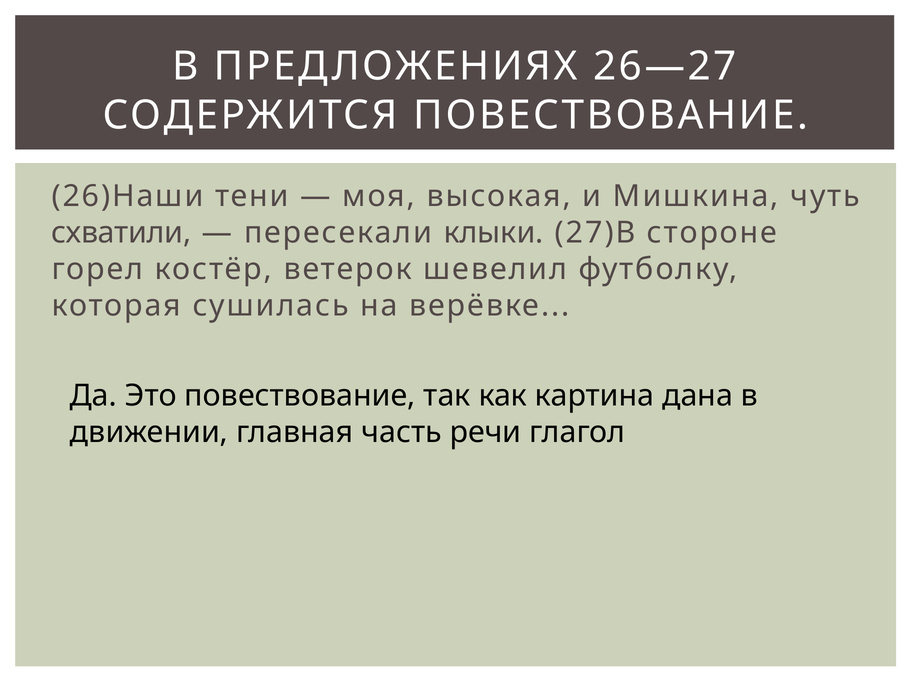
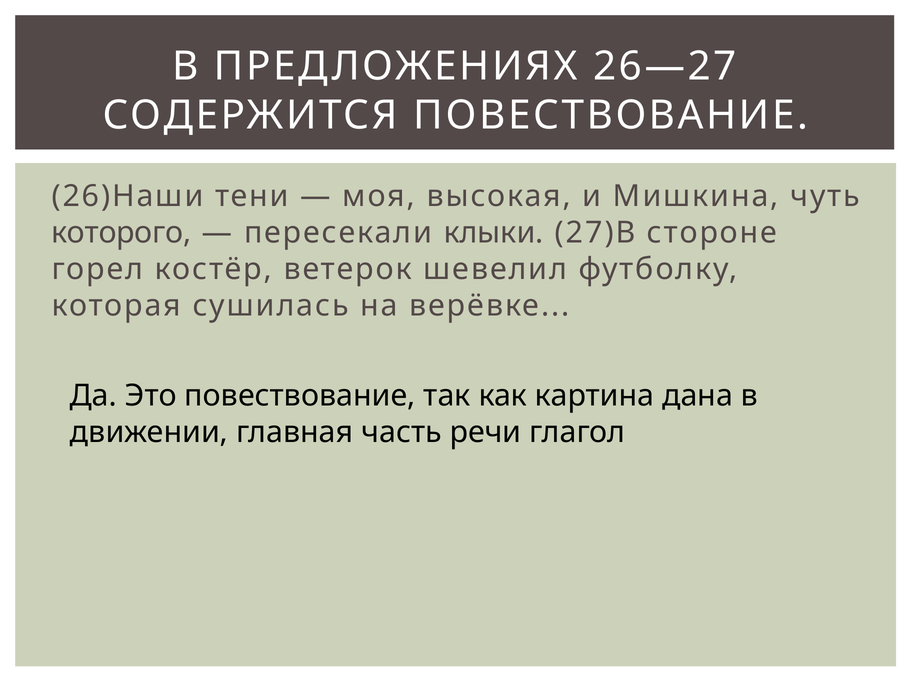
схватили: схватили -> которого (121, 233)
